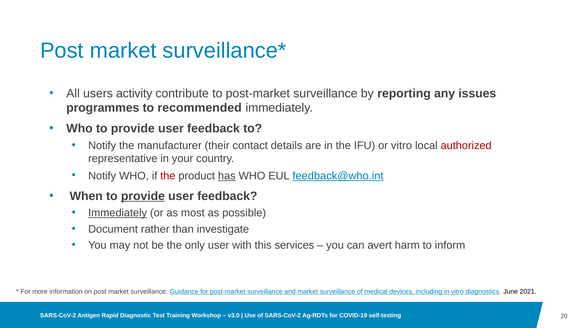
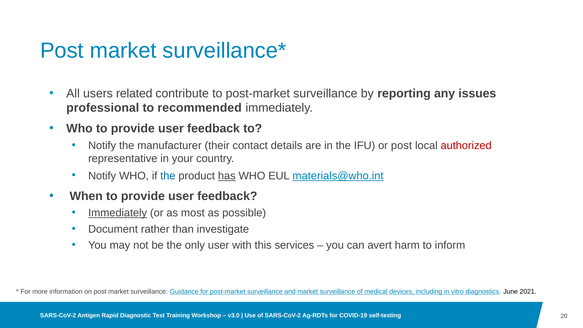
activity: activity -> related (134, 93)
programmes: programmes -> professional (103, 108)
or vitro: vitro -> post (401, 145)
the colour: red -> blue (168, 176)
feedback@who.int: feedback@who.int -> materials@who.int (338, 176)
provide underline: present -> none (143, 196)
